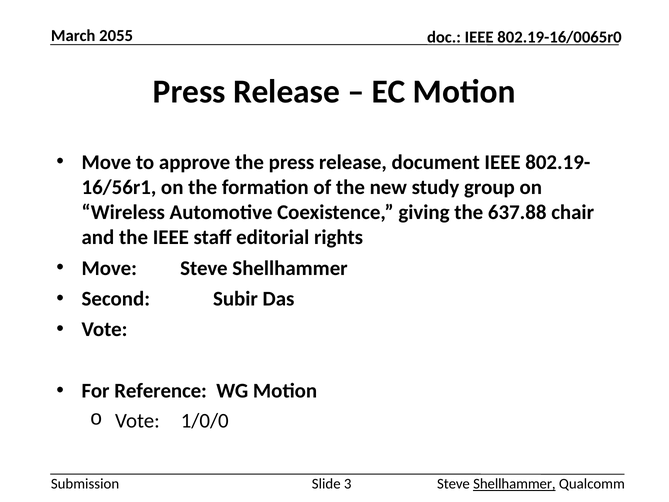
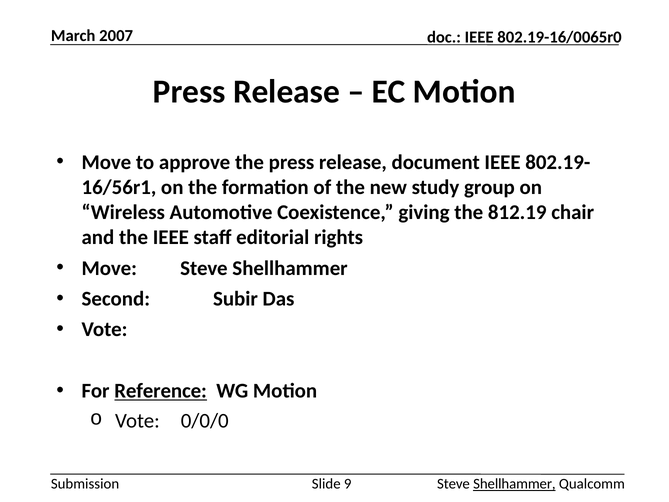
2055: 2055 -> 2007 (116, 35)
637.88: 637.88 -> 812.19 (517, 212)
Reference underline: none -> present (161, 391)
1/0/0: 1/0/0 -> 0/0/0 (205, 420)
3: 3 -> 9 (348, 484)
